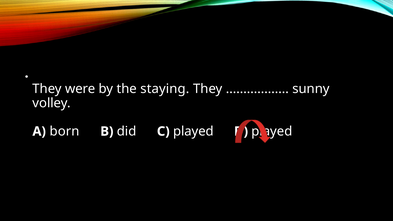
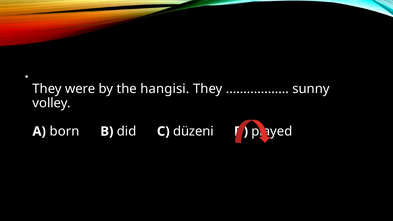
staying: staying -> hangisi (165, 89)
C played: played -> düzeni (193, 131)
